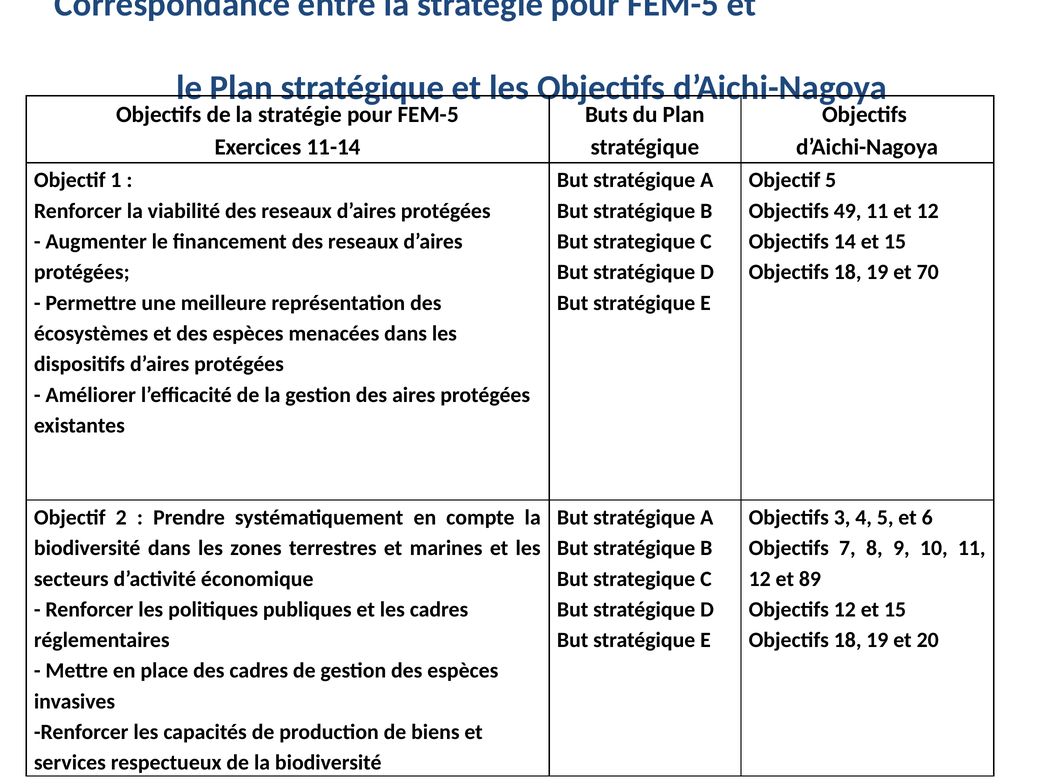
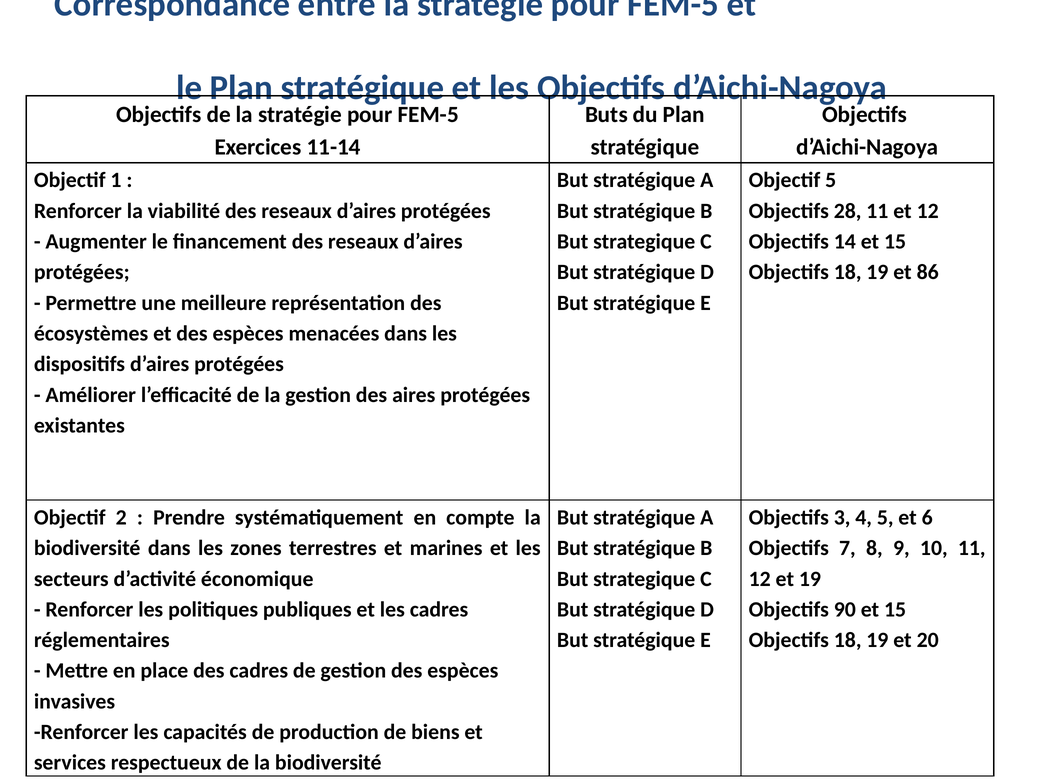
49: 49 -> 28 (848, 211)
70: 70 -> 86 (928, 272)
et 89: 89 -> 19 (810, 579)
Objectifs 12: 12 -> 90 (845, 610)
